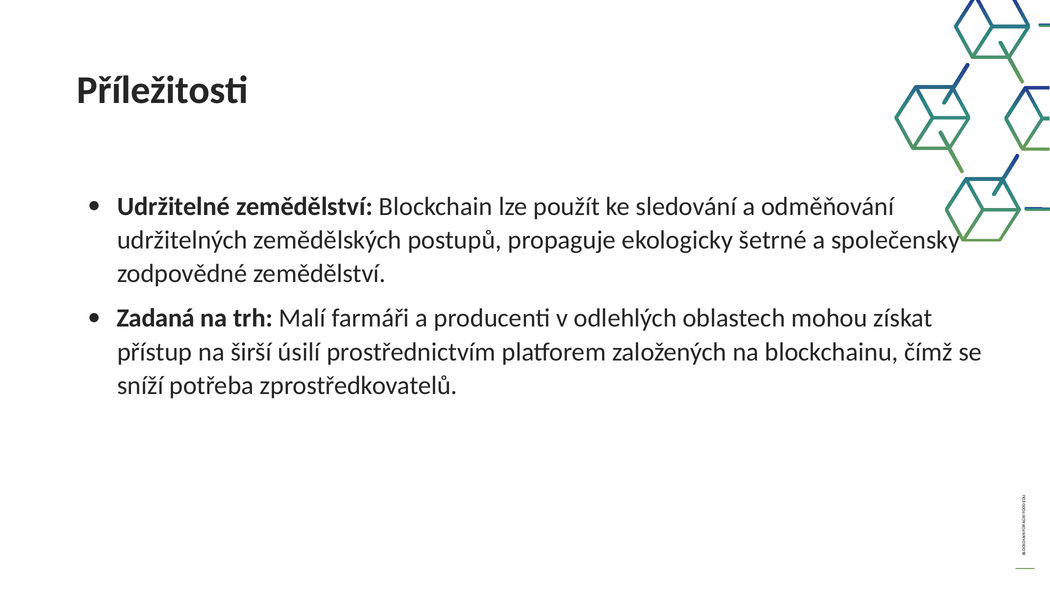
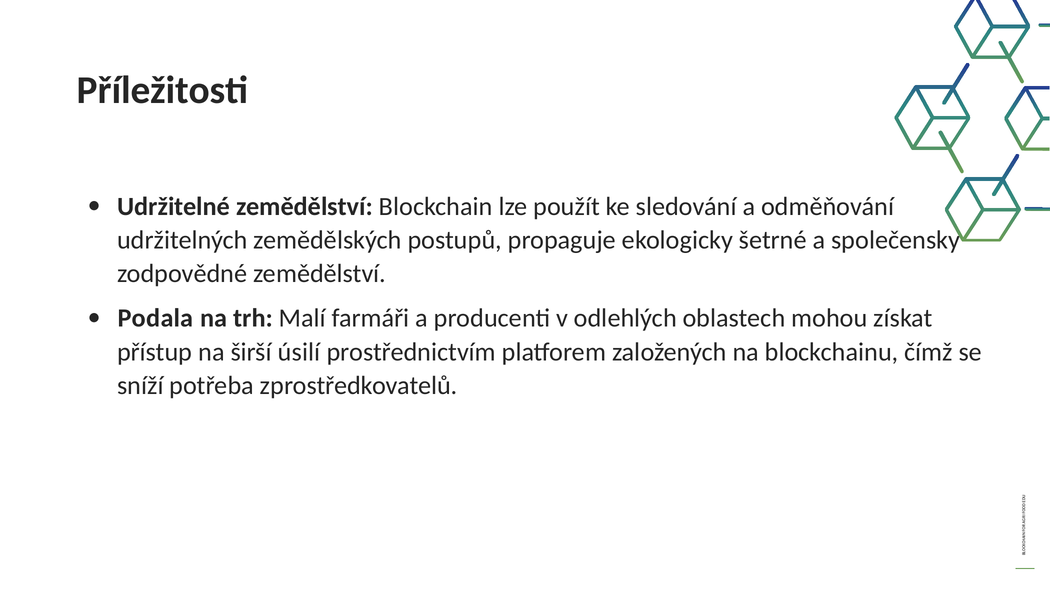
Zadaná: Zadaná -> Podala (156, 319)
